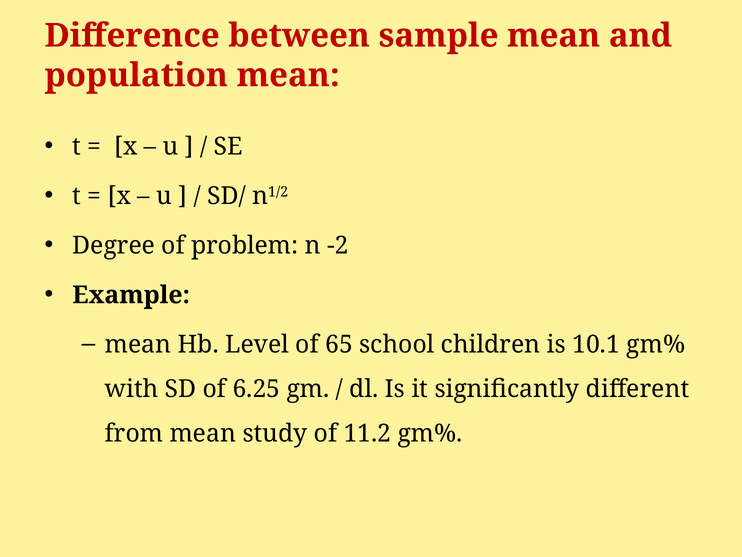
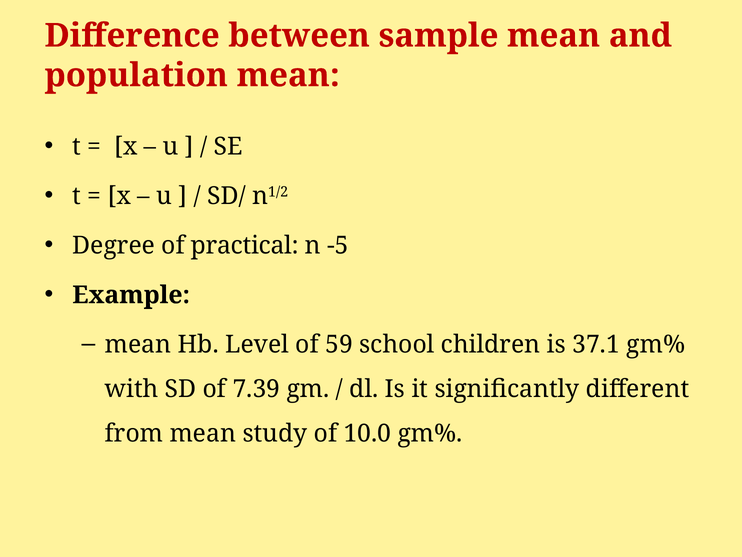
problem: problem -> practical (245, 245)
-2: -2 -> -5 (338, 245)
65: 65 -> 59 (339, 344)
10.1: 10.1 -> 37.1 (596, 344)
6.25: 6.25 -> 7.39 (256, 389)
11.2: 11.2 -> 10.0 (367, 433)
